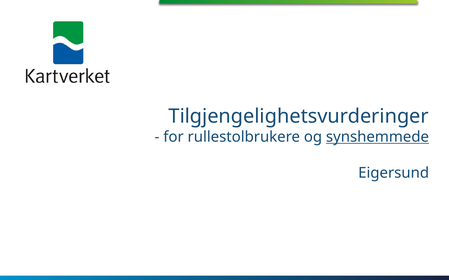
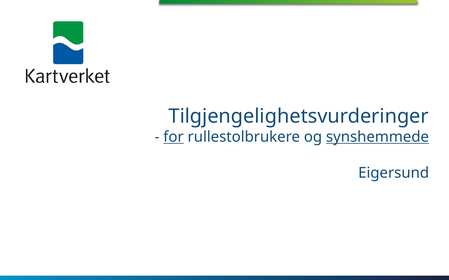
for underline: none -> present (174, 137)
